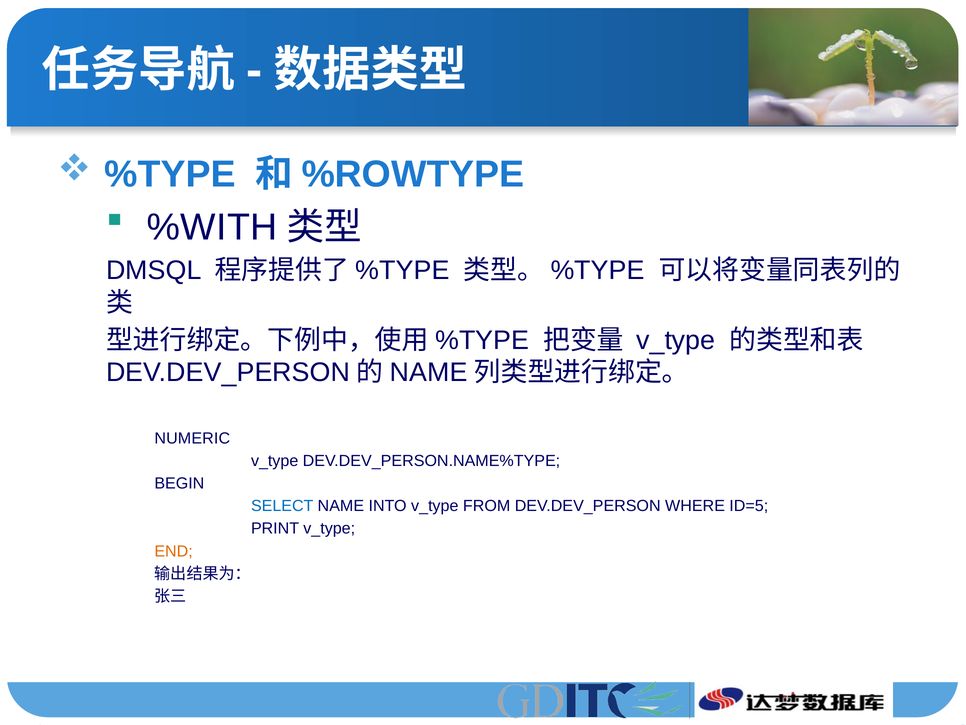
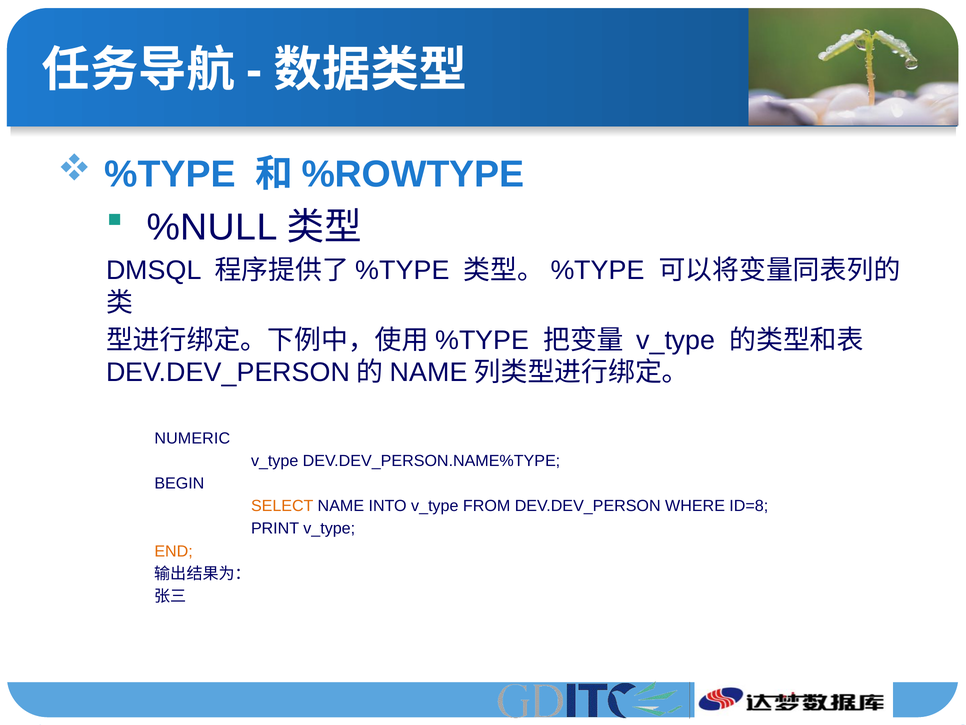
%WITH: %WITH -> %NULL (212, 227)
SELECT colour: blue -> orange (282, 506)
ID=5: ID=5 -> ID=8 (749, 506)
